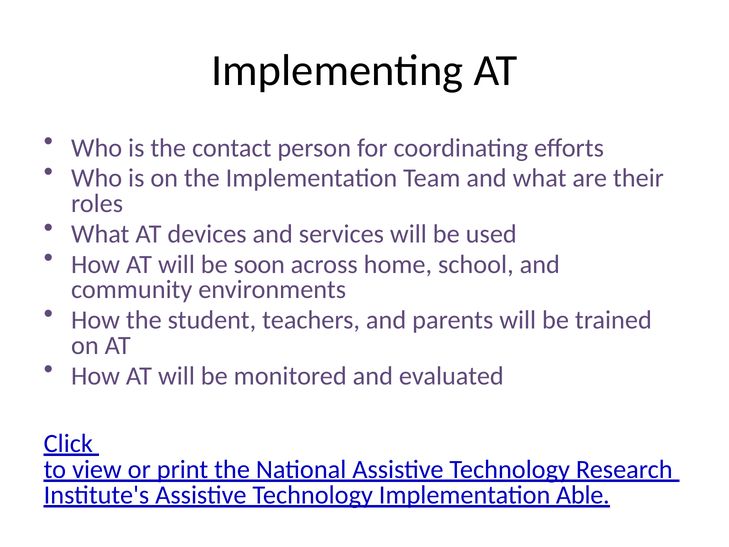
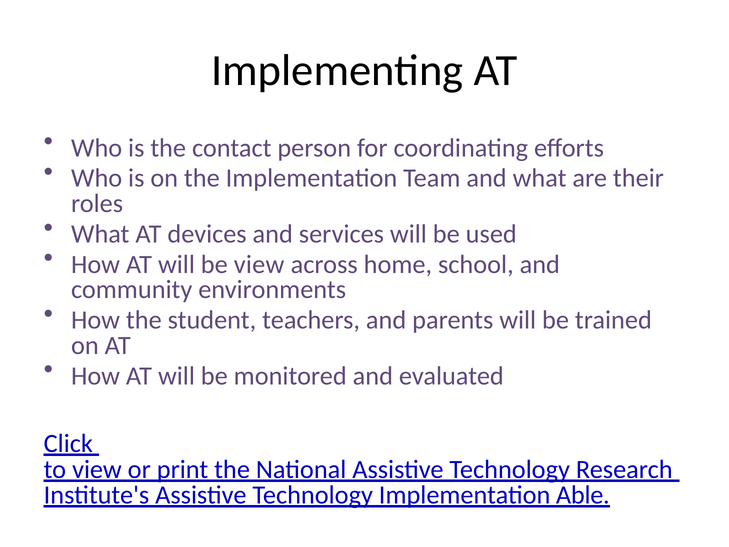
be soon: soon -> view (259, 264)
